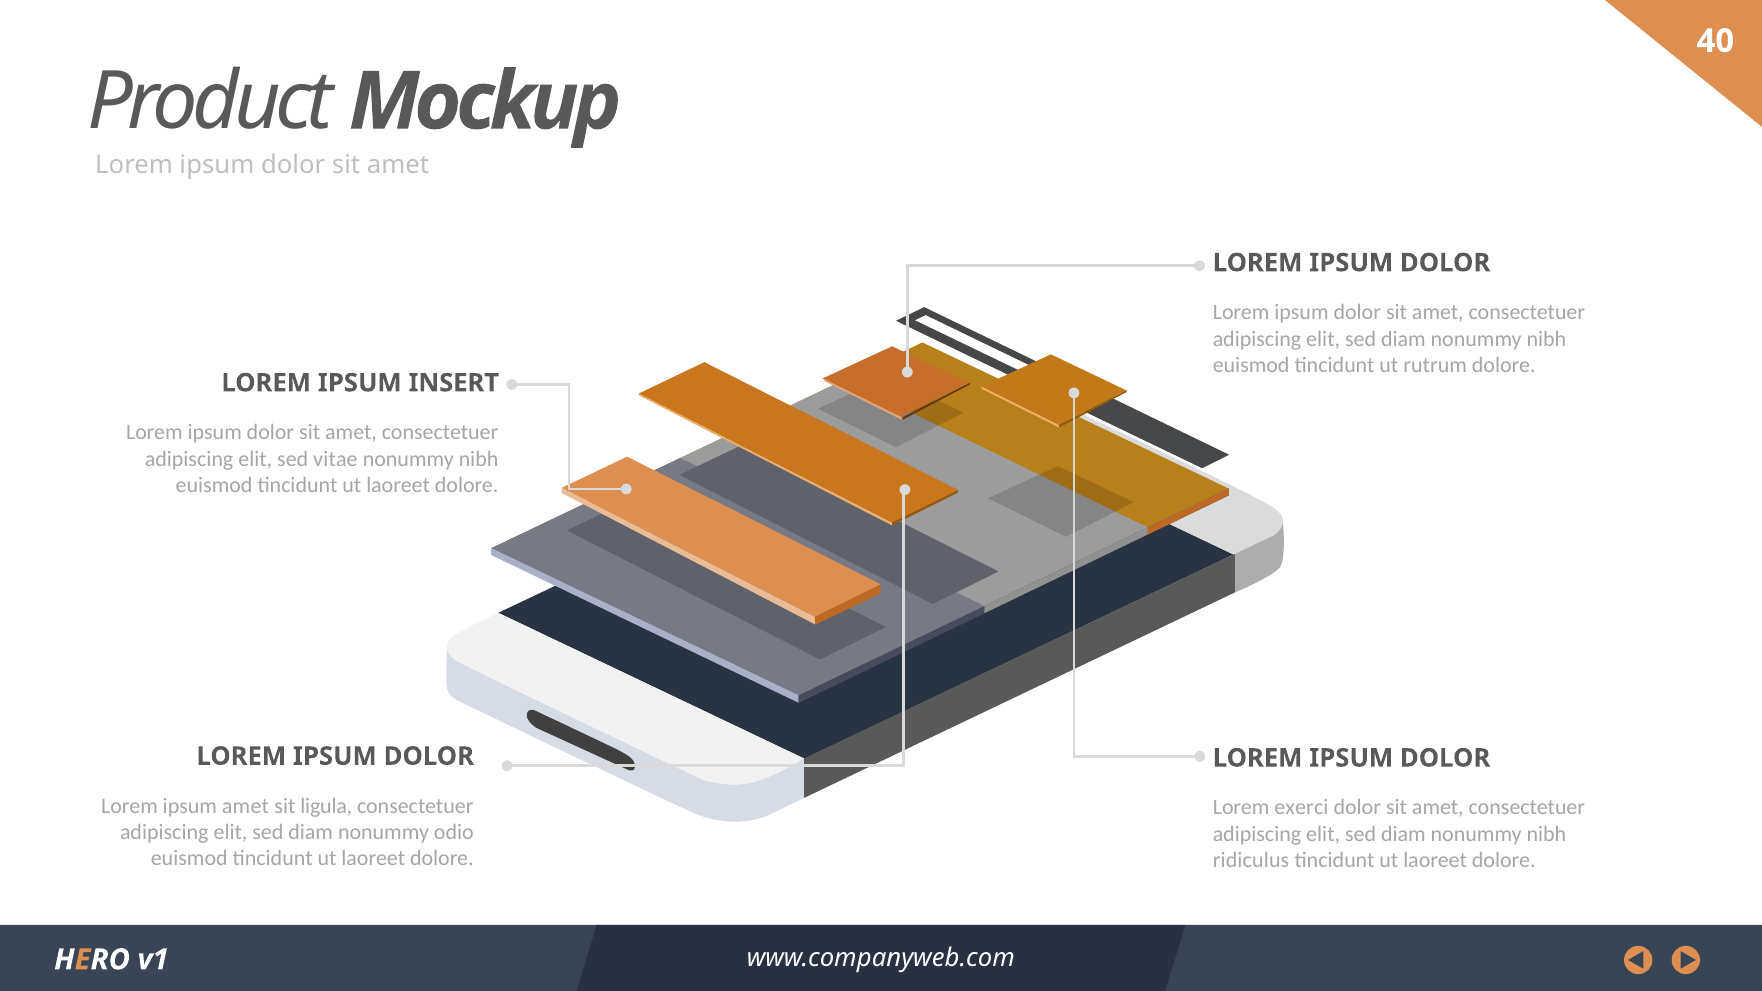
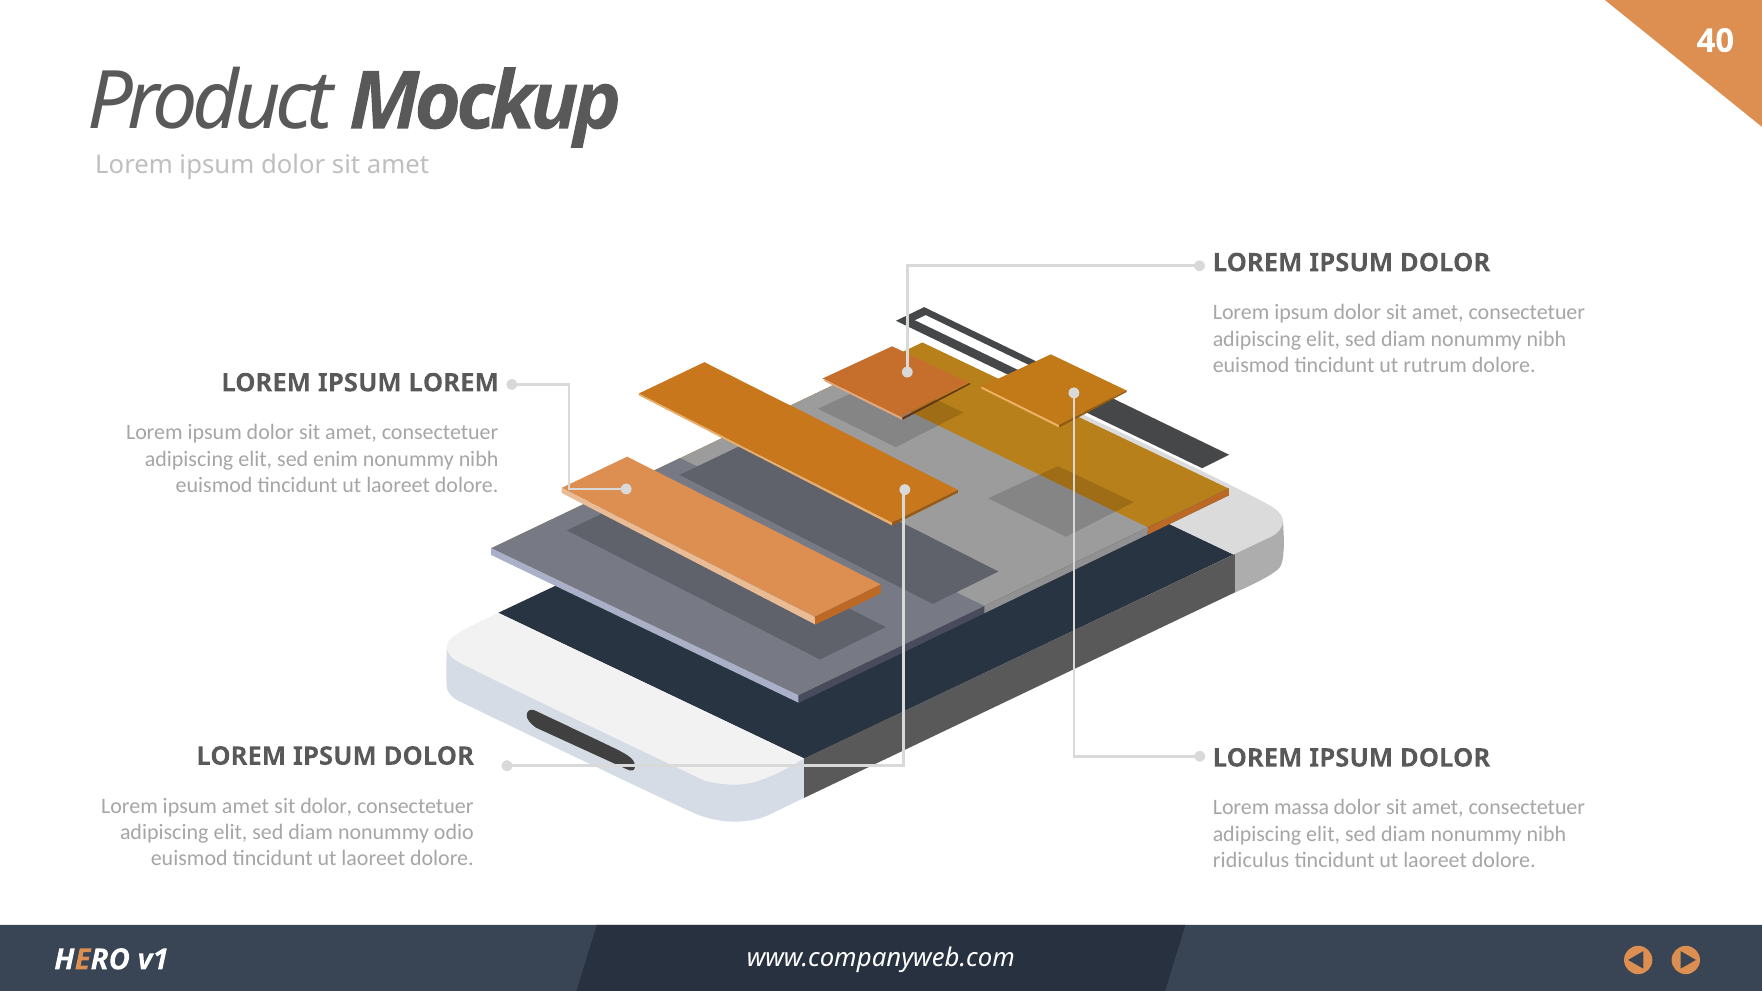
IPSUM INSERT: INSERT -> LOREM (454, 383)
vitae: vitae -> enim (336, 459)
sit ligula: ligula -> dolor (326, 806)
exerci: exerci -> massa (1302, 808)
